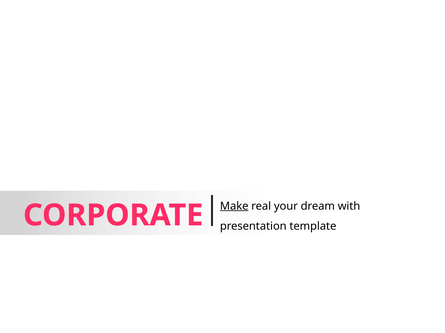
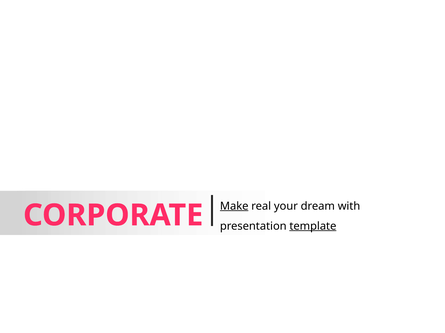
template underline: none -> present (313, 227)
